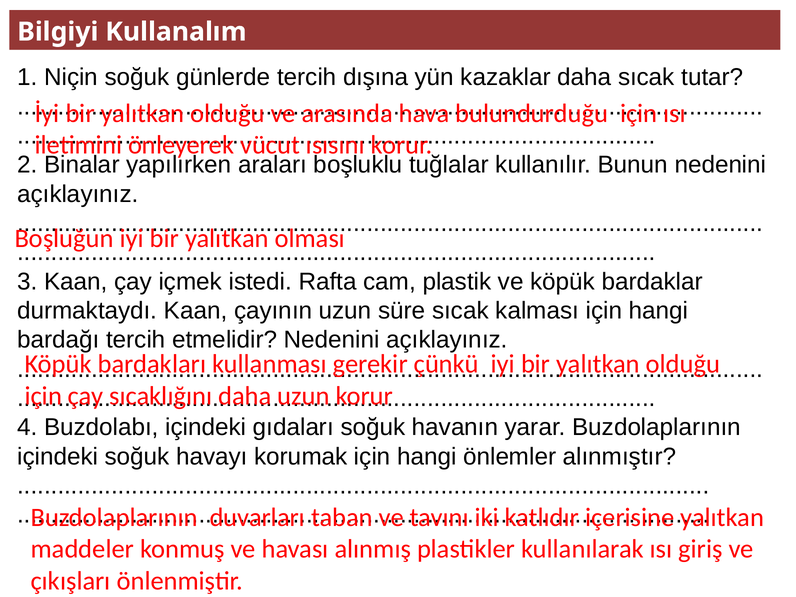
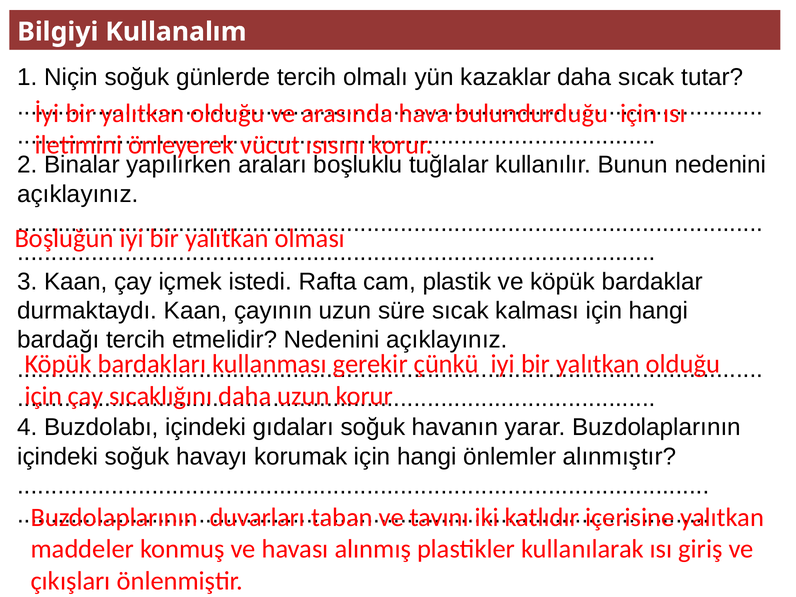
dışına: dışına -> olmalı (376, 77)
